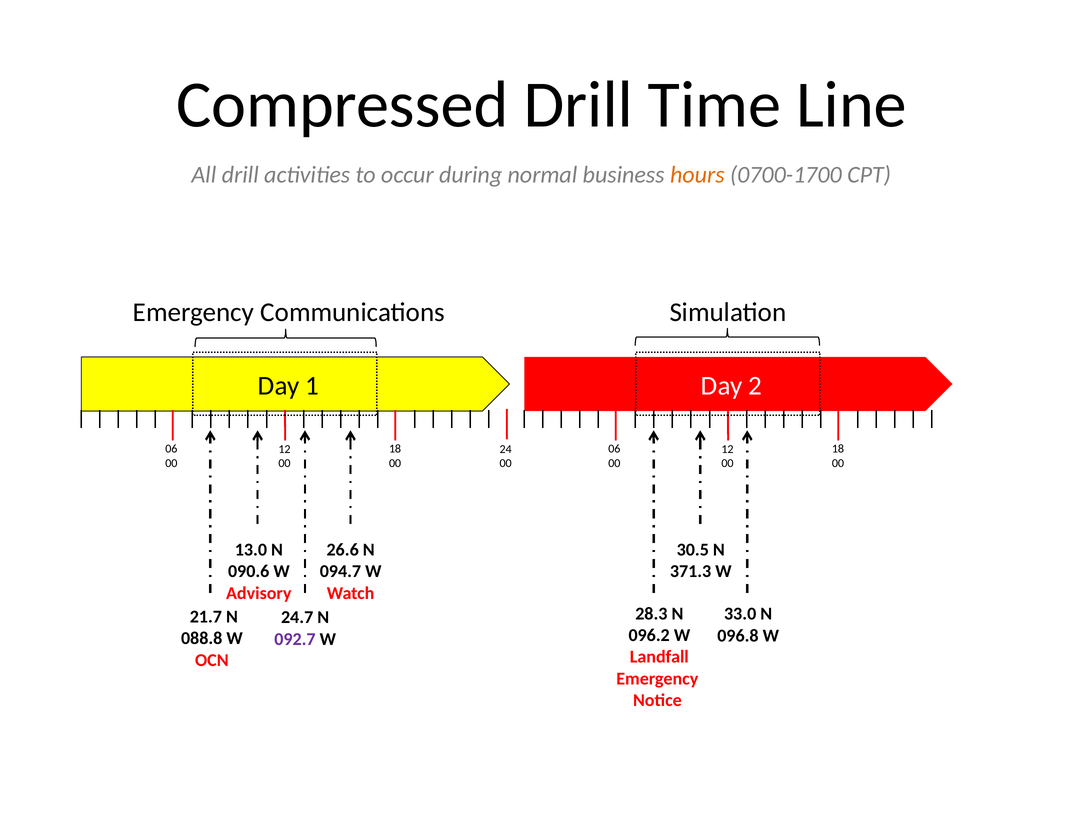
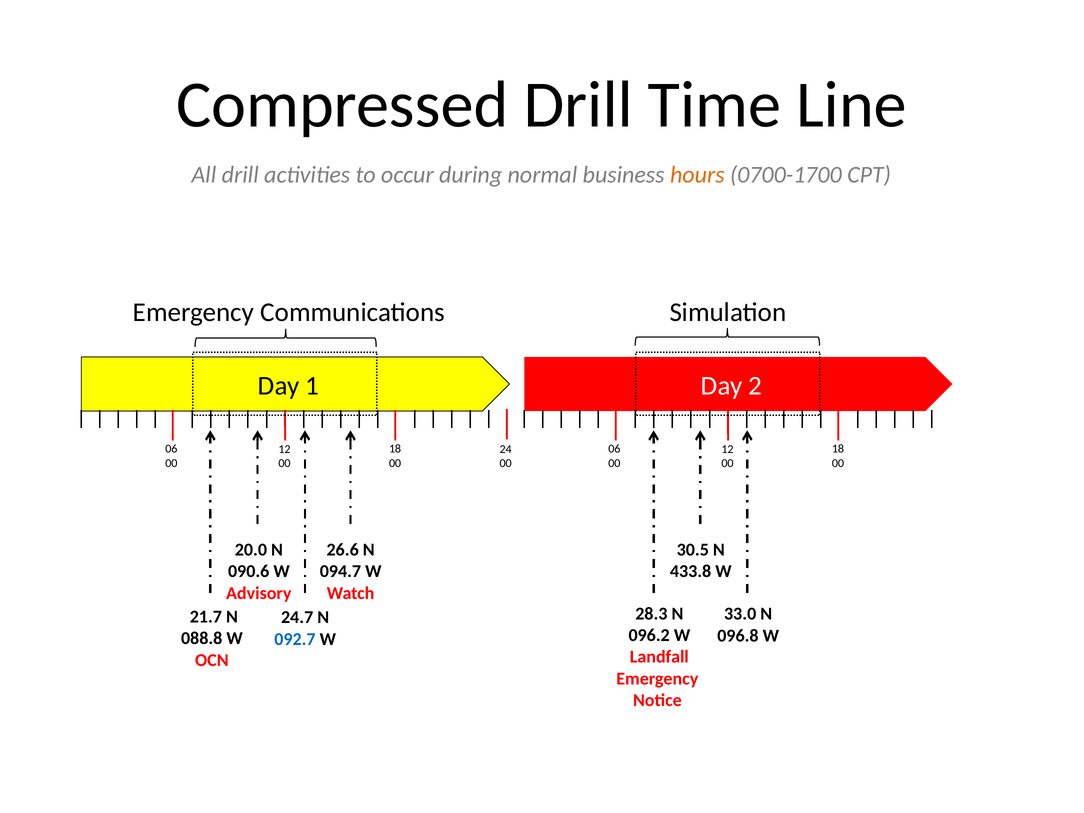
13.0: 13.0 -> 20.0 (251, 550)
371.3: 371.3 -> 433.8 (691, 572)
092.7 colour: purple -> blue (295, 639)
